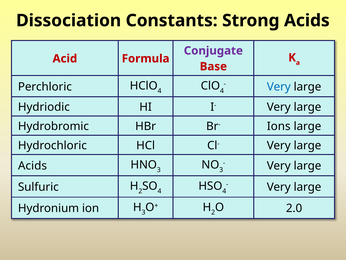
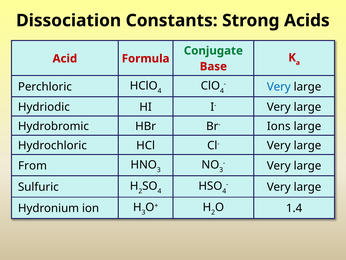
Conjugate colour: purple -> green (213, 51)
Acids: Acids -> From (33, 166)
2.0: 2.0 -> 1.4 (294, 208)
